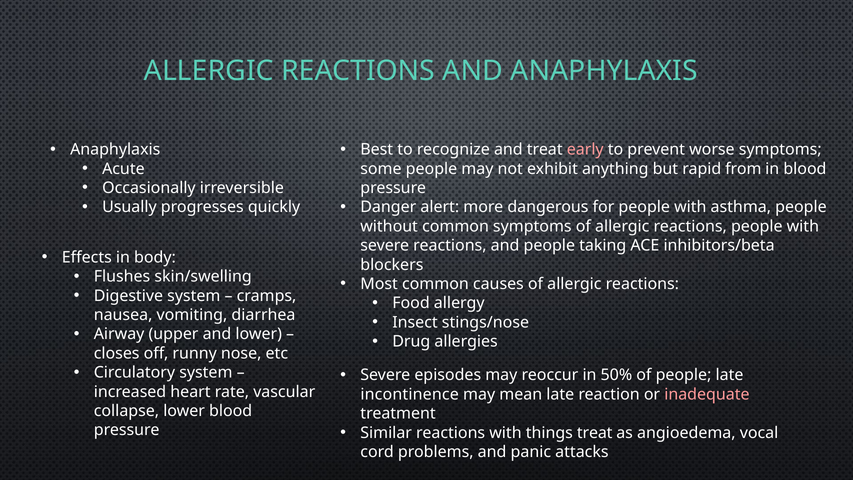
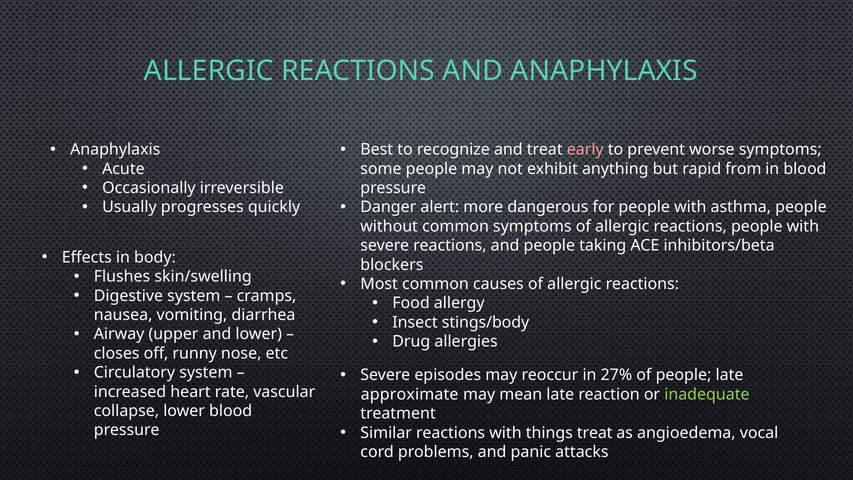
stings/nose: stings/nose -> stings/body (486, 322)
50%: 50% -> 27% (616, 375)
incontinence: incontinence -> approximate (410, 394)
inadequate colour: pink -> light green (707, 394)
